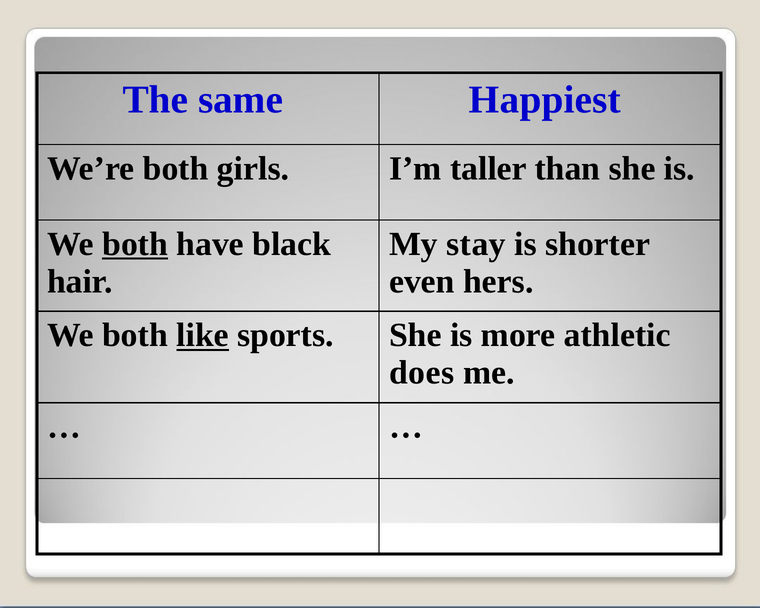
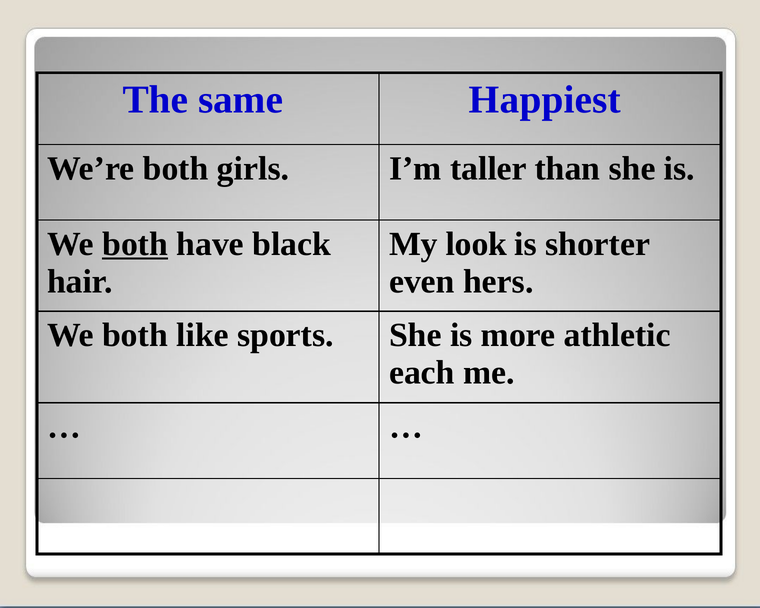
stay: stay -> look (476, 244)
like underline: present -> none (203, 335)
does: does -> each (422, 373)
